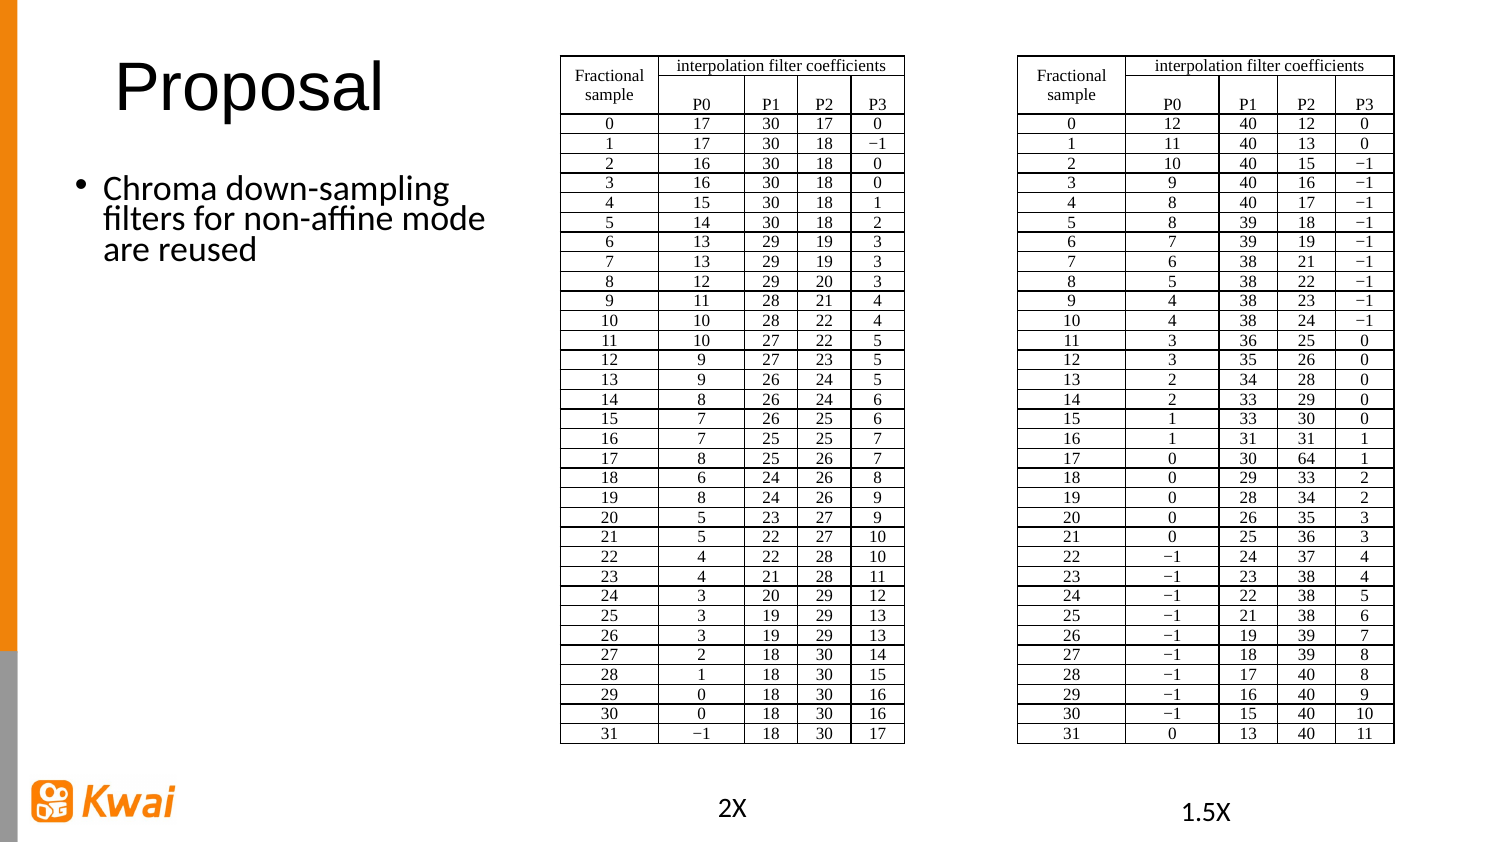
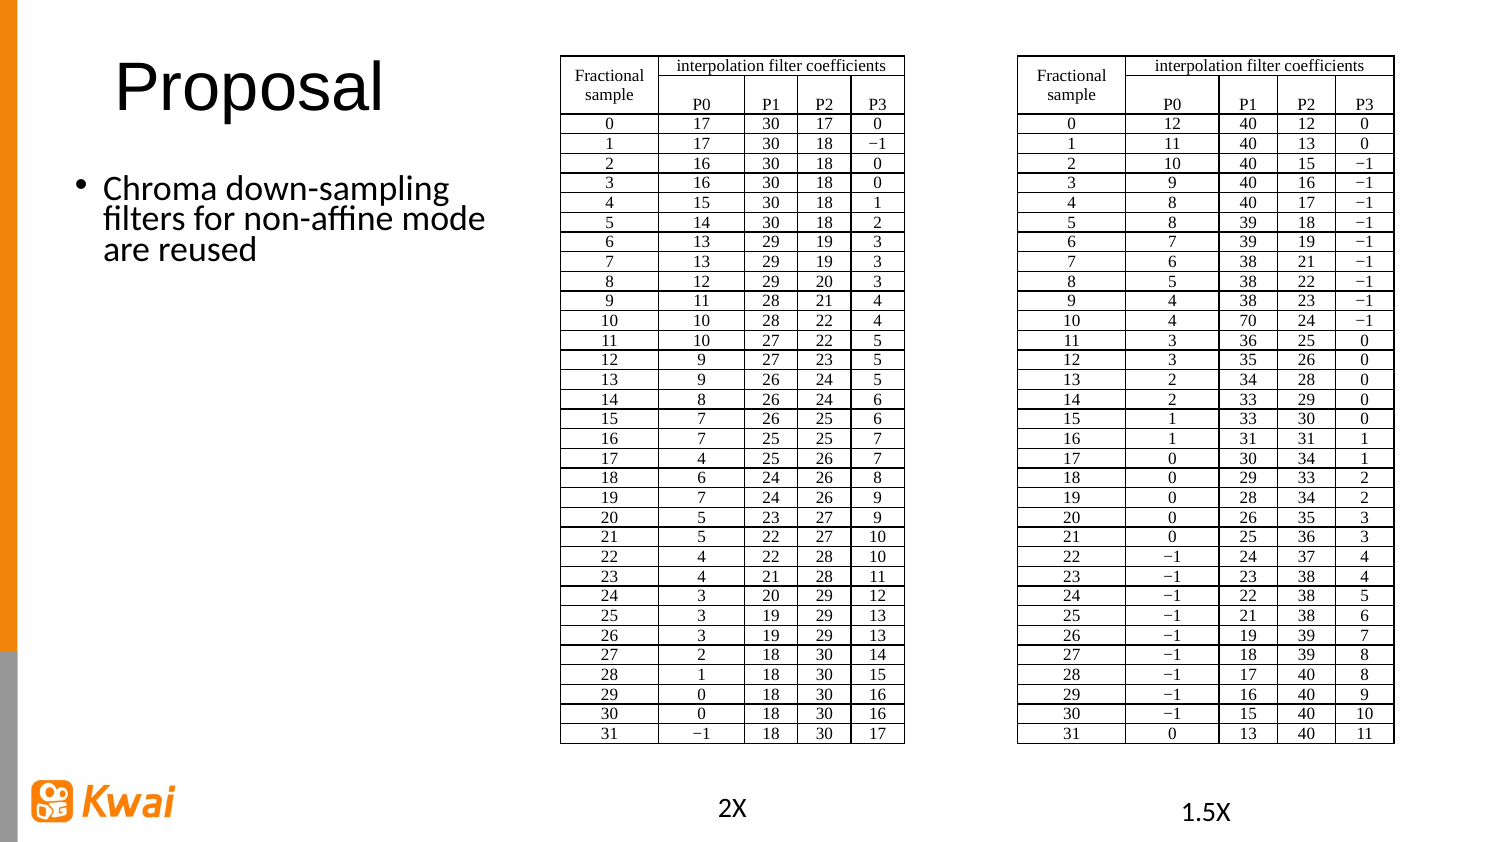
10 4 38: 38 -> 70 (1248, 321)
17 8: 8 -> 4 (702, 459)
30 64: 64 -> 34 (1306, 459)
19 8: 8 -> 7 (702, 498)
